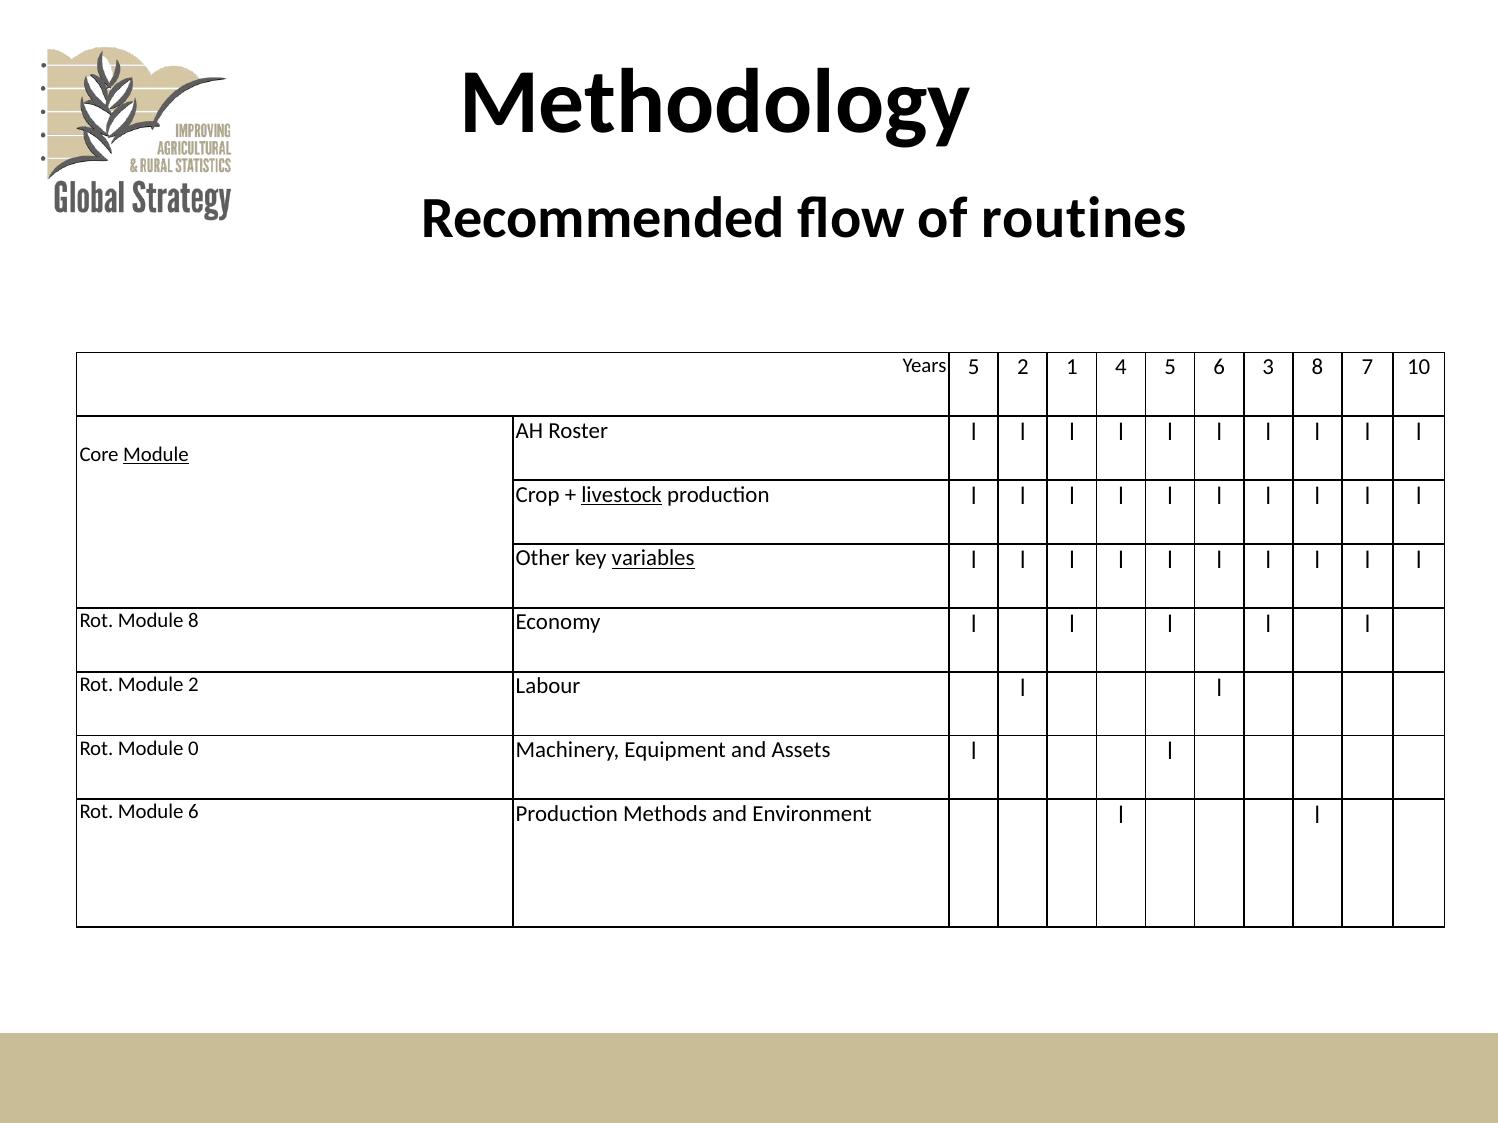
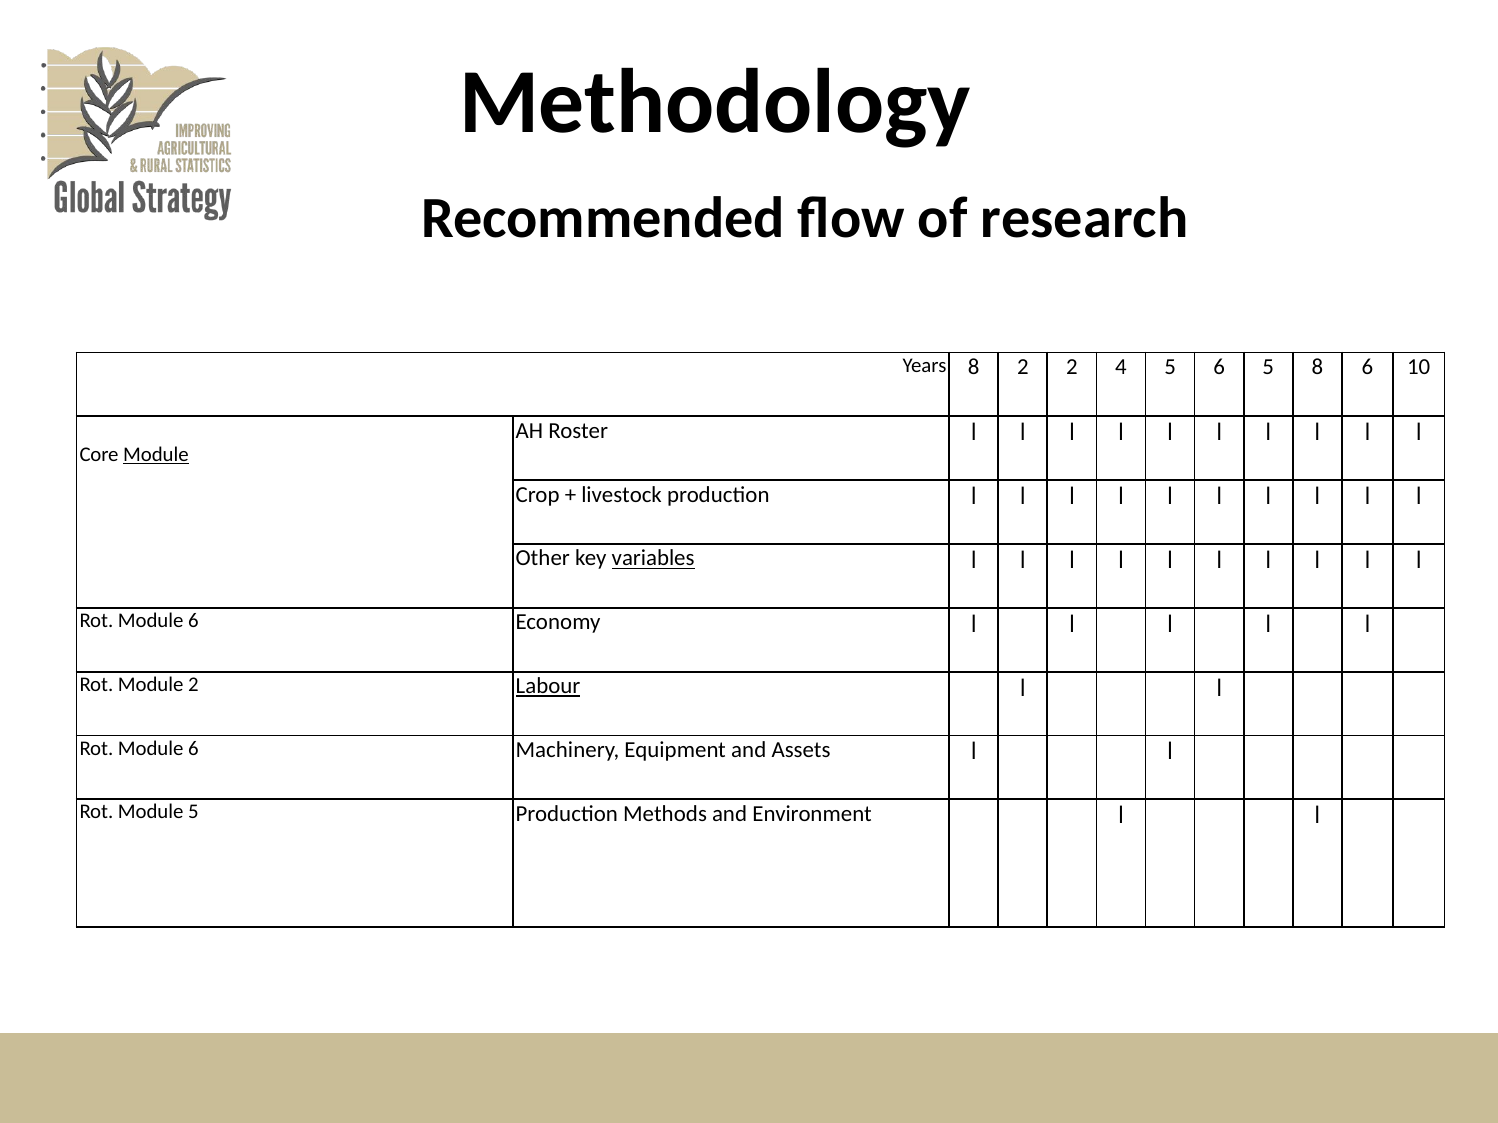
routines: routines -> research (1085, 219)
Years 5: 5 -> 8 (974, 367)
2 1: 1 -> 2 (1072, 367)
6 3: 3 -> 5 (1268, 367)
8 7: 7 -> 6 (1367, 367)
livestock underline: present -> none (622, 495)
8: 8 -> 6 (193, 621)
Labour underline: none -> present (548, 686)
0: 0 -> 6 (193, 749)
Module 6: 6 -> 5 (193, 812)
